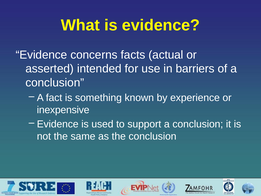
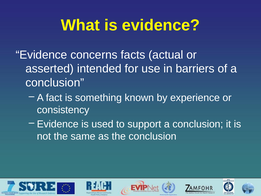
inexpensive: inexpensive -> consistency (63, 110)
